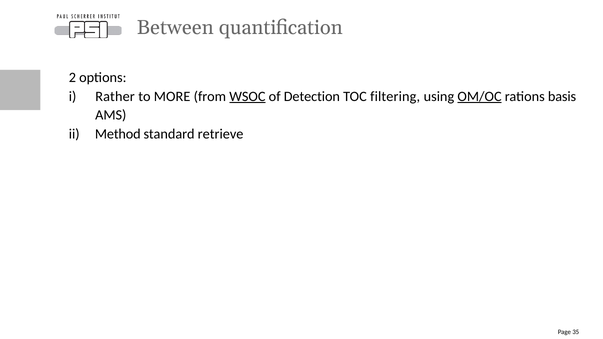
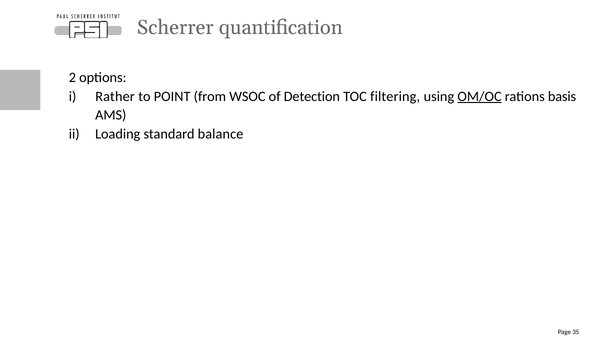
Between: Between -> Scherrer (175, 28)
MORE: MORE -> POINT (172, 96)
WSOC underline: present -> none (247, 96)
Method: Method -> Loading (118, 134)
retrieve: retrieve -> balance (221, 134)
